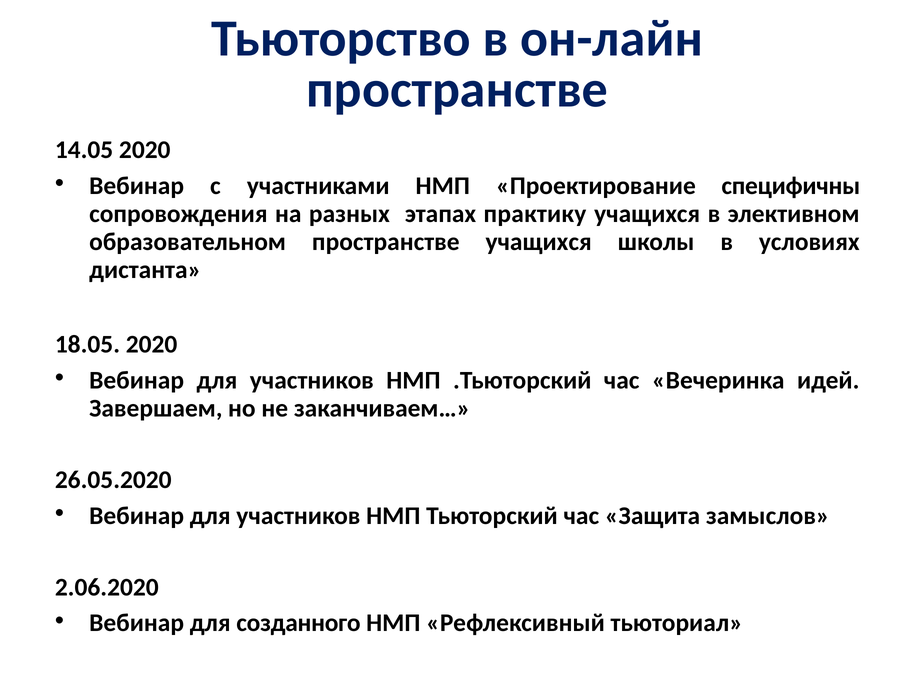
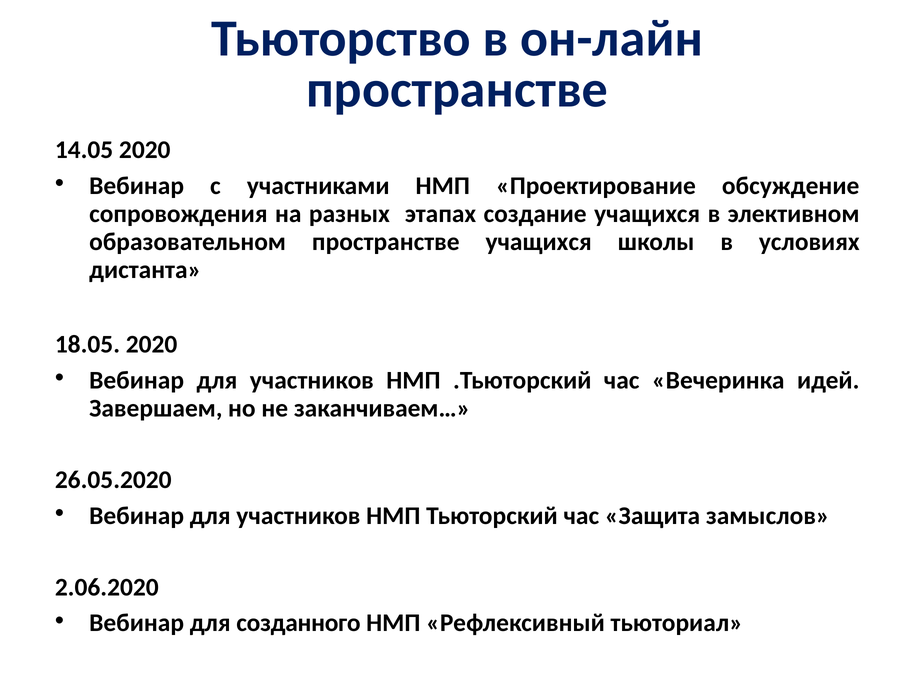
специфичны: специфичны -> обсуждение (791, 186)
практику: практику -> создание (535, 214)
